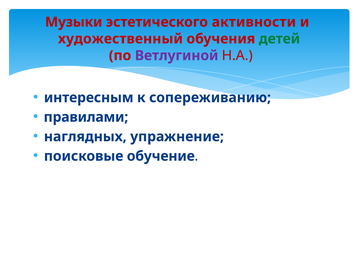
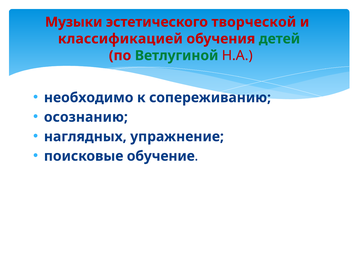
активности: активности -> творческой (254, 22)
художественный: художественный -> классификацией (120, 39)
Ветлугиной colour: purple -> green (177, 55)
интересным: интересным -> необходимо (89, 97)
правилами: правилами -> осознанию (86, 117)
